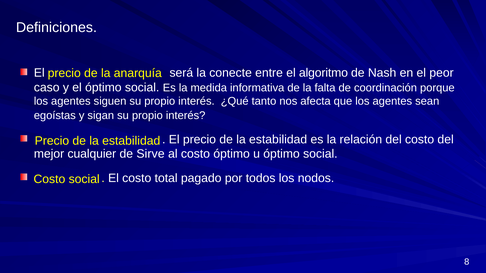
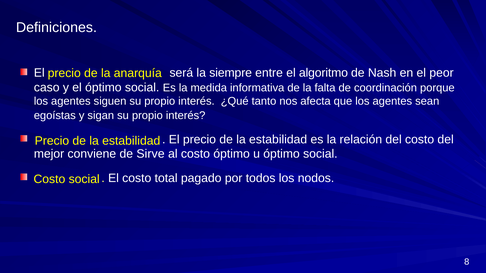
conecte: conecte -> siempre (231, 73)
cualquier: cualquier -> conviene (92, 154)
